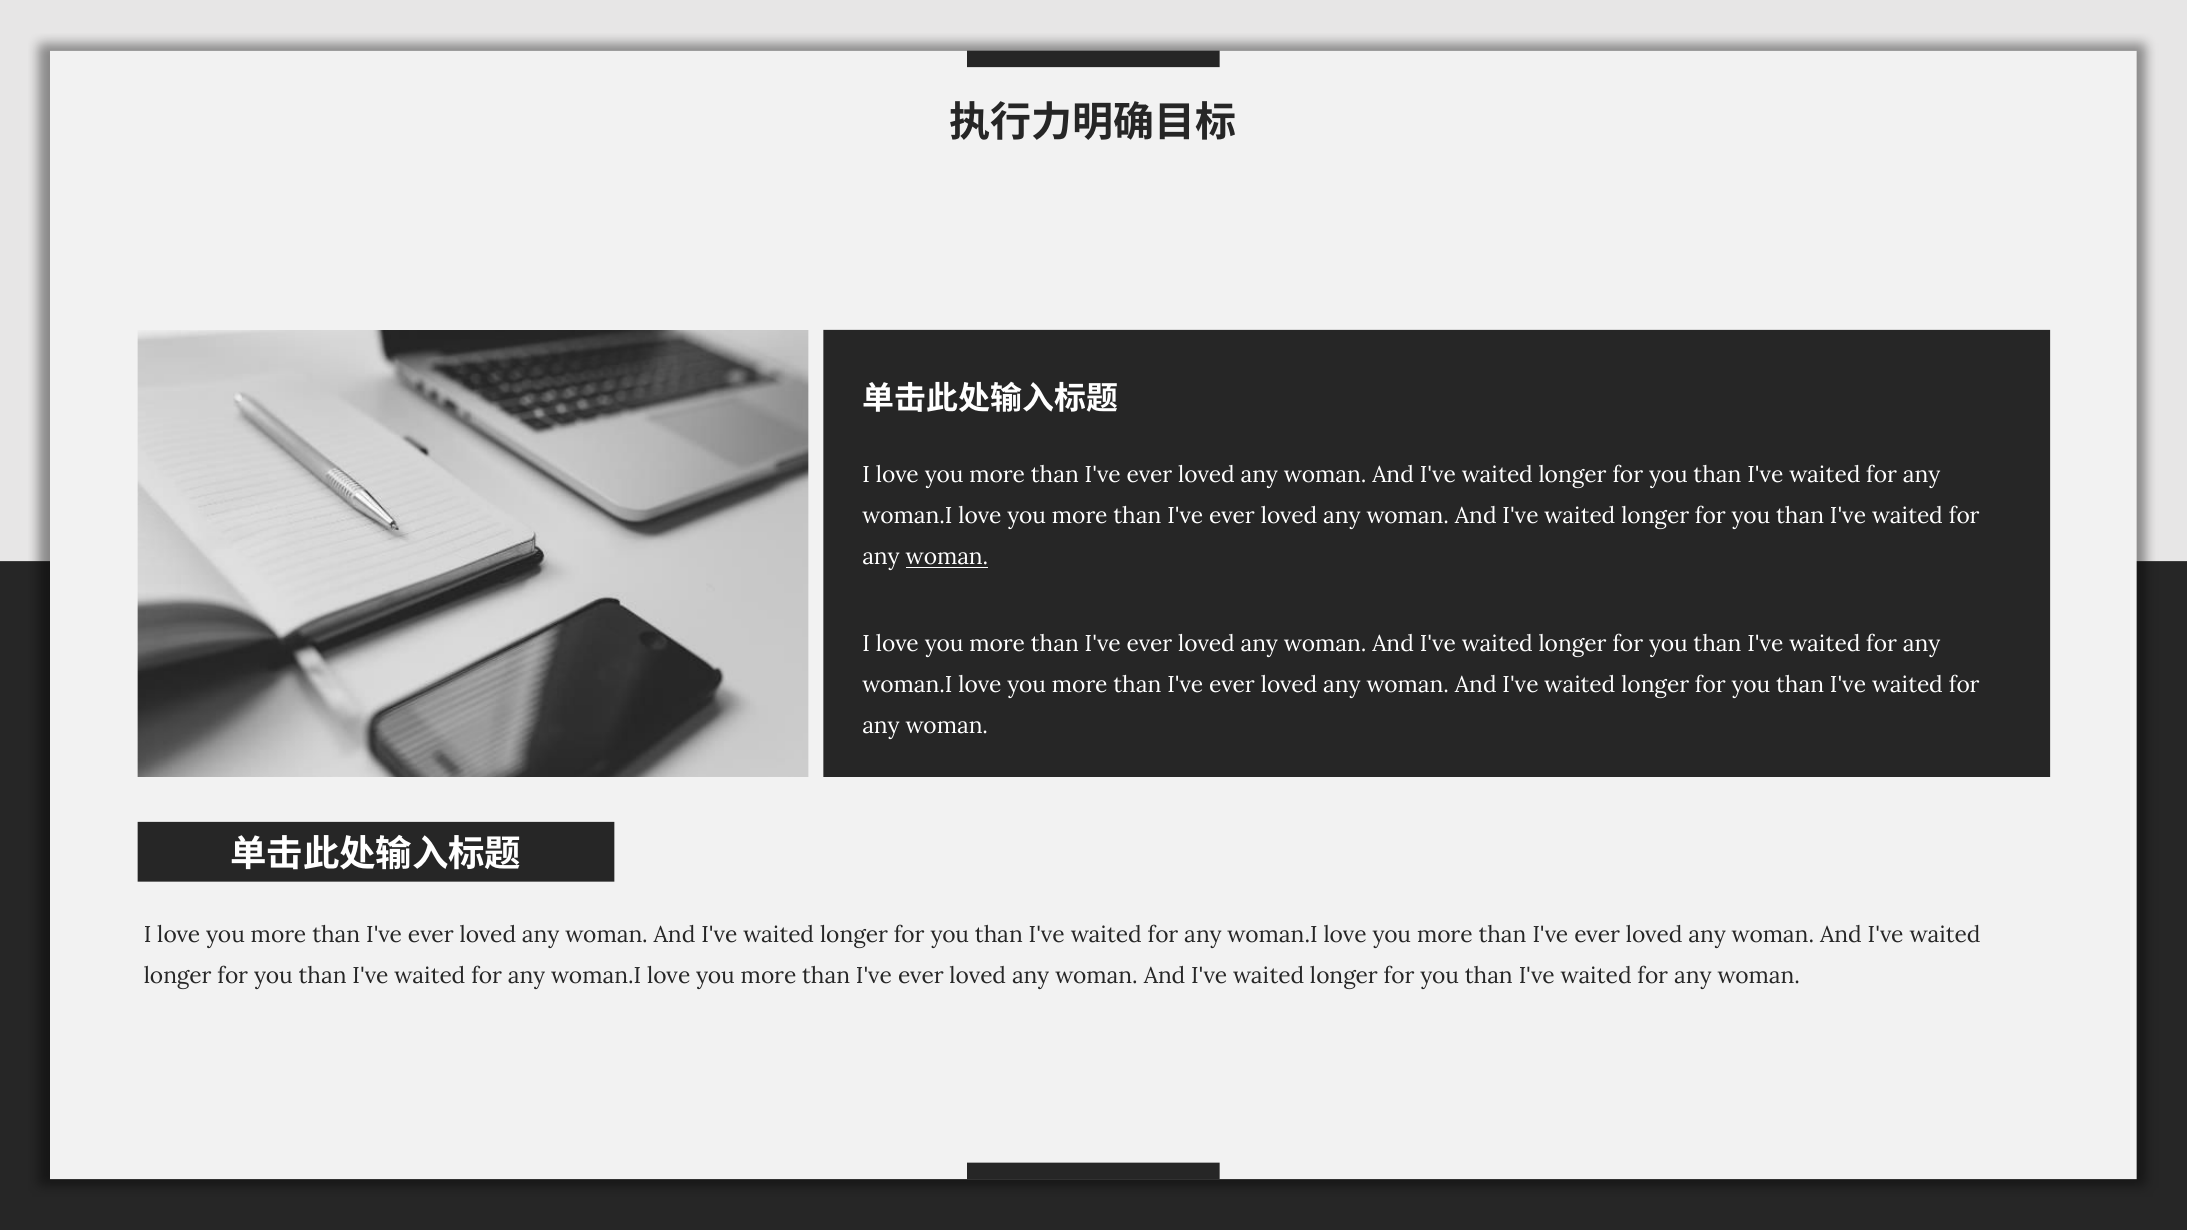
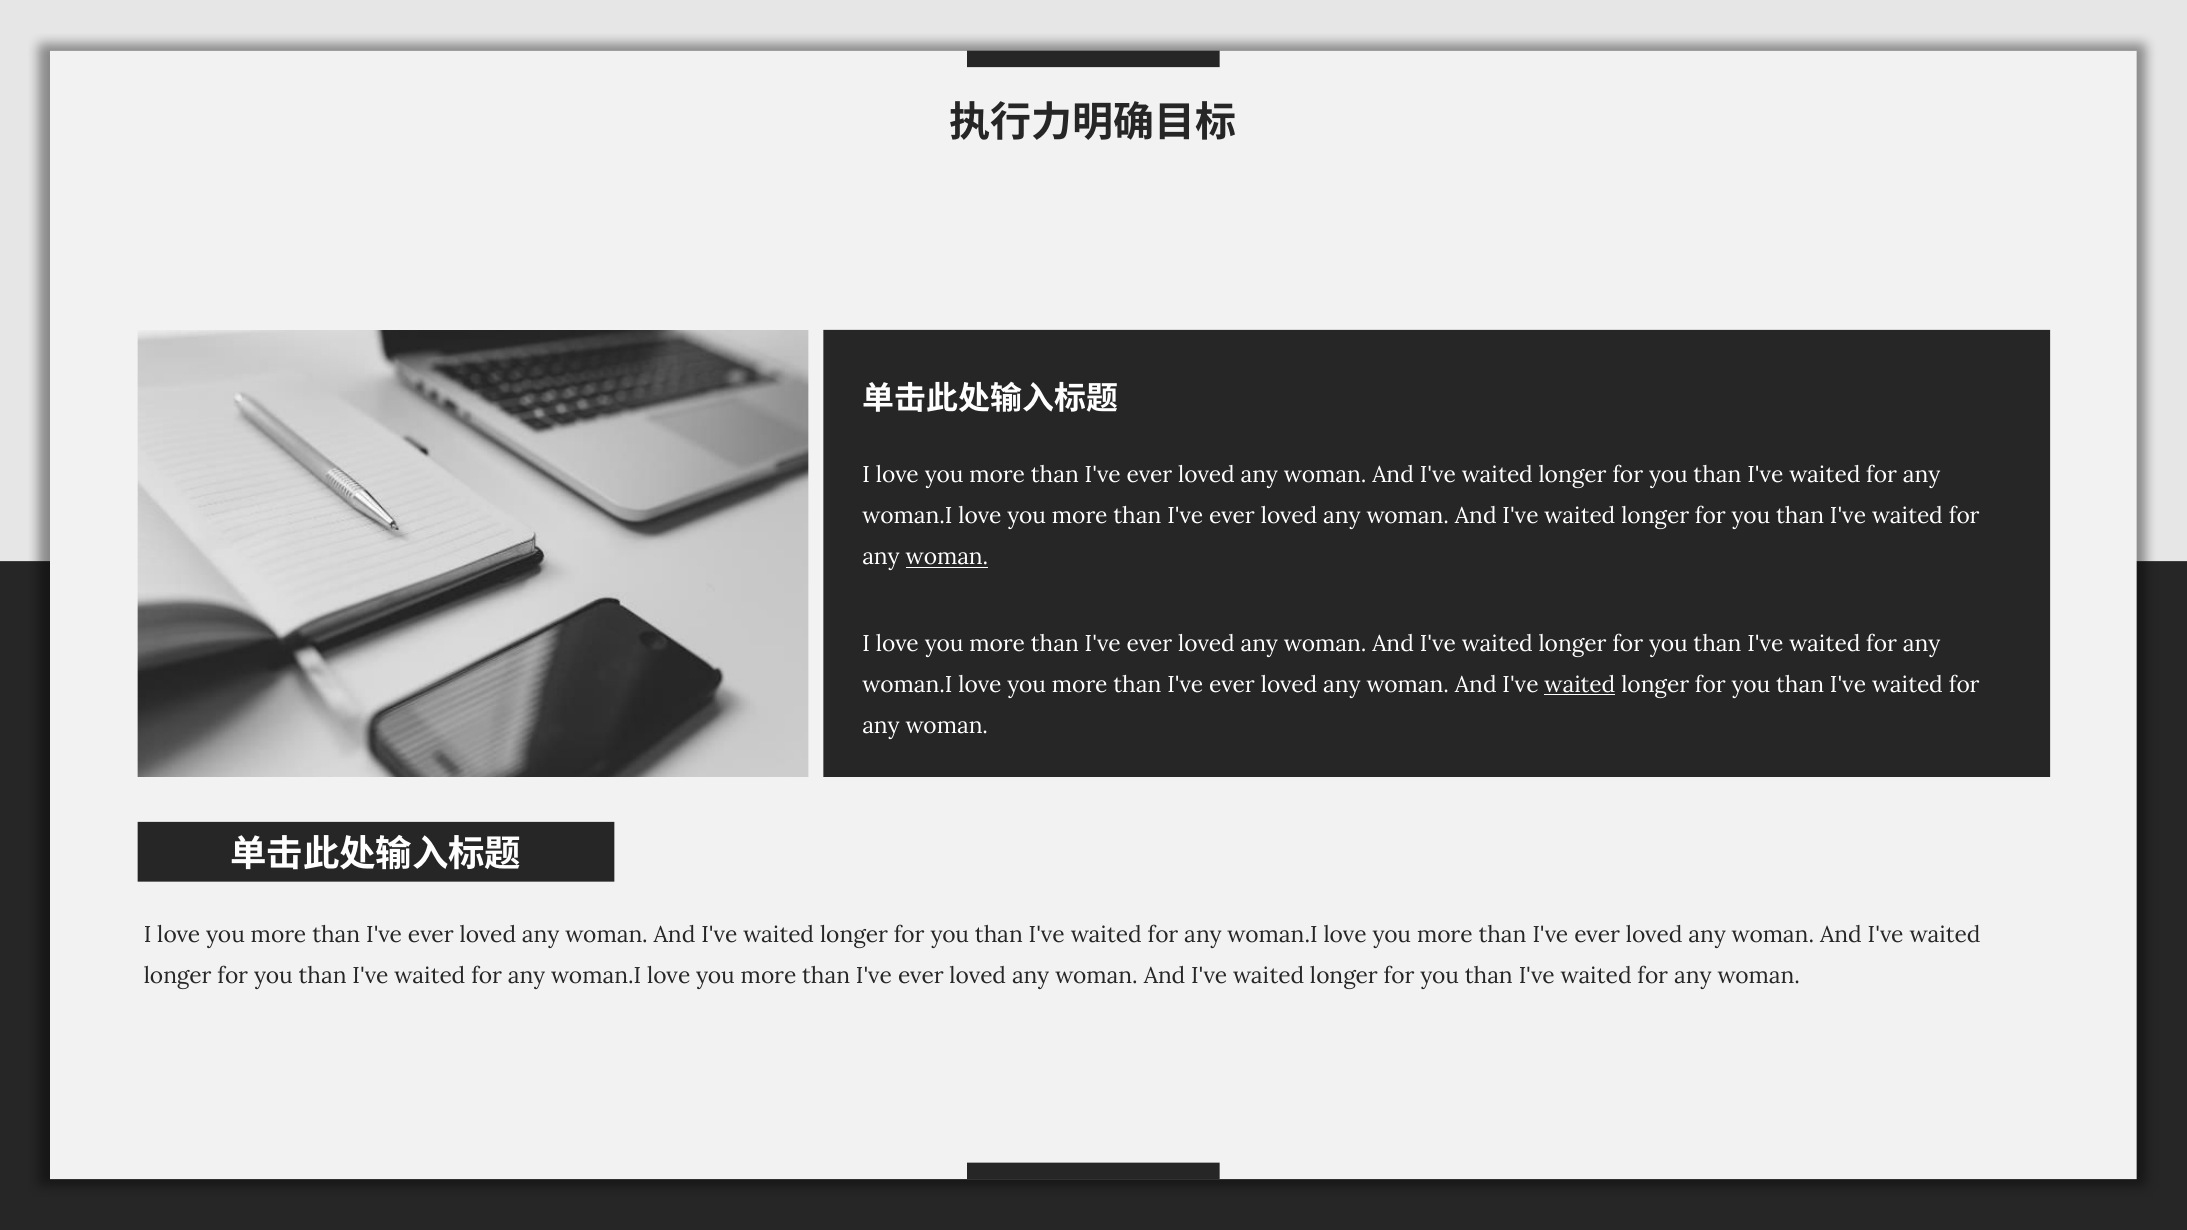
waited underline: none -> present (1580, 685)
